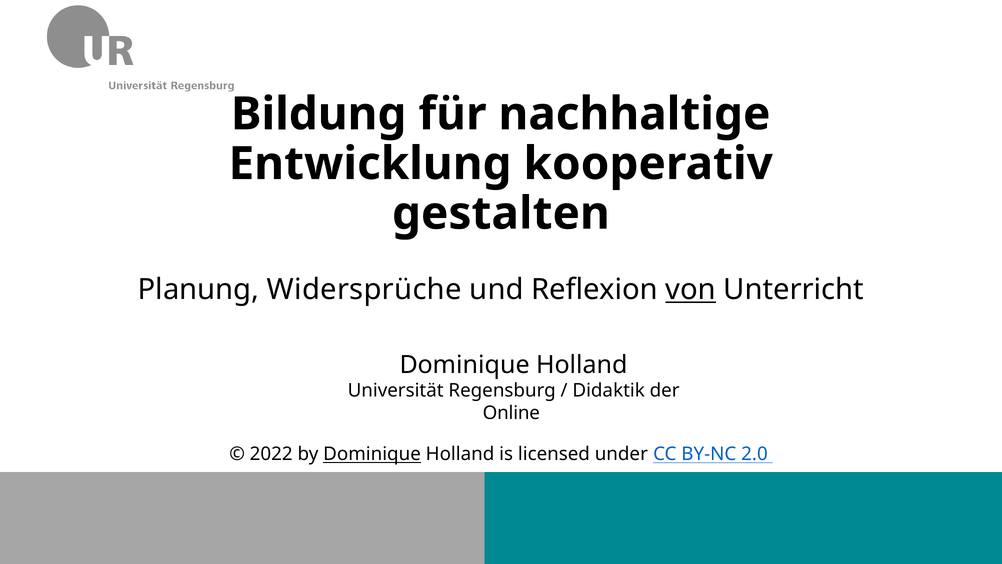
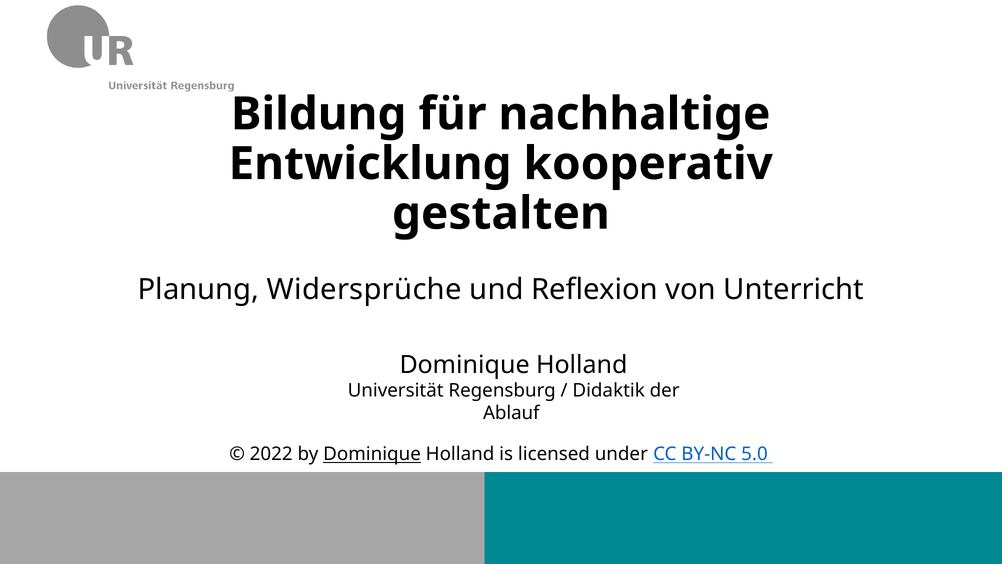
von underline: present -> none (691, 290)
Online: Online -> Ablauf (511, 413)
2.0: 2.0 -> 5.0 (754, 454)
